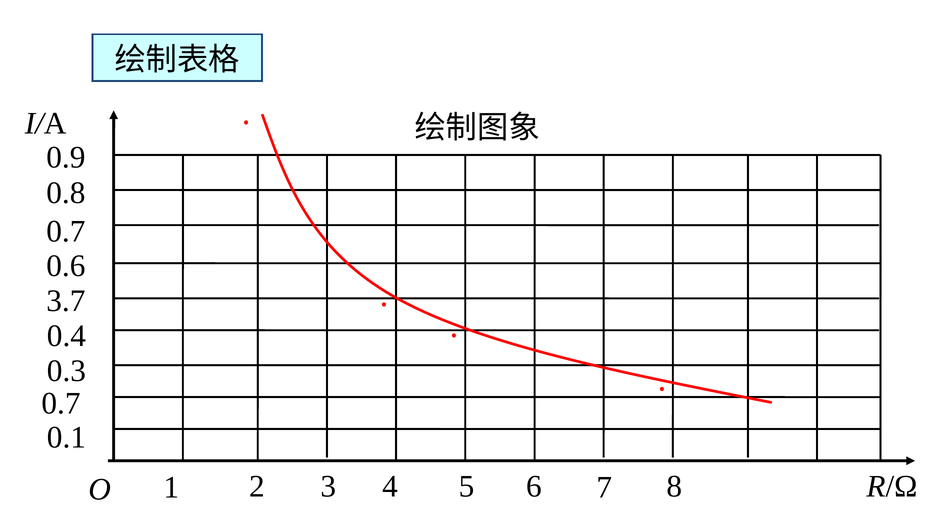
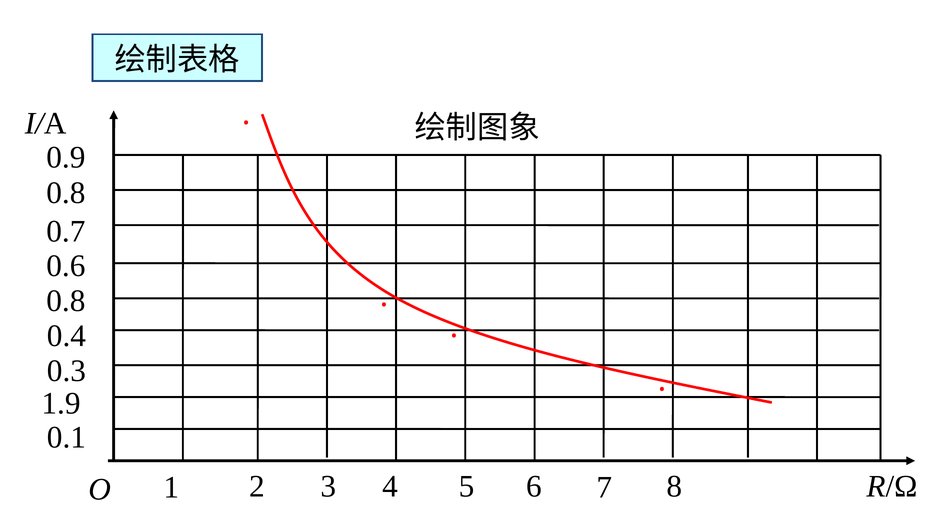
3.7: 3.7 -> 0.8 (66, 301)
0.7: 0.7 -> 1.9 (61, 403)
